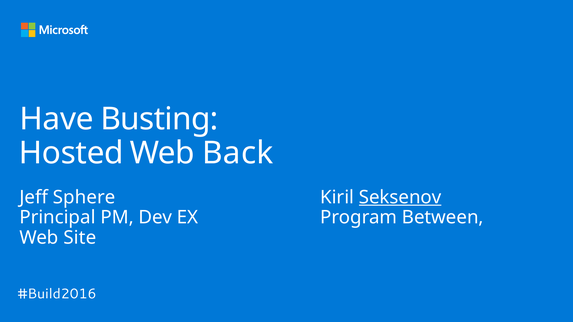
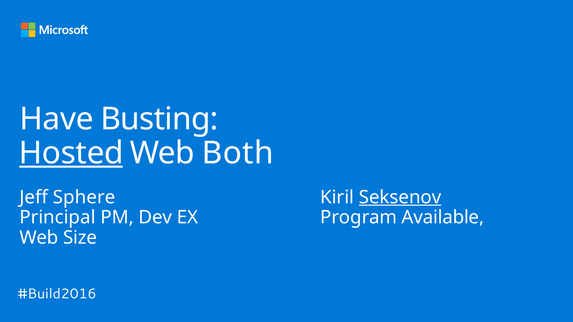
Hosted underline: none -> present (71, 153)
Back: Back -> Both (238, 153)
Between: Between -> Available (443, 218)
Site: Site -> Size (80, 238)
